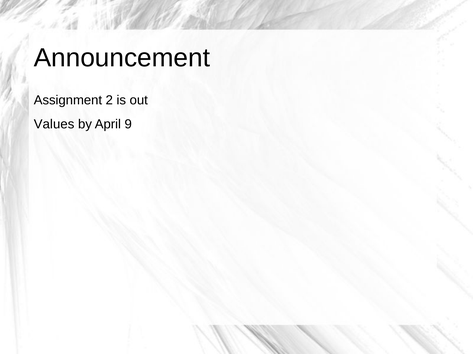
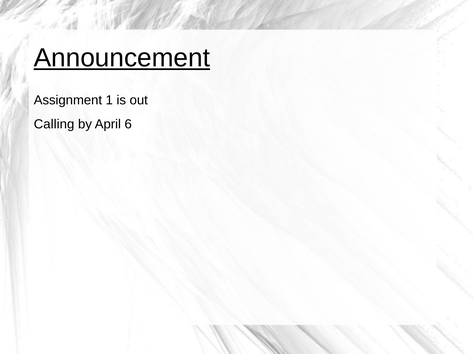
Announcement underline: none -> present (122, 58)
2: 2 -> 1 (109, 100)
Values: Values -> Calling (54, 124)
9: 9 -> 6 (128, 124)
